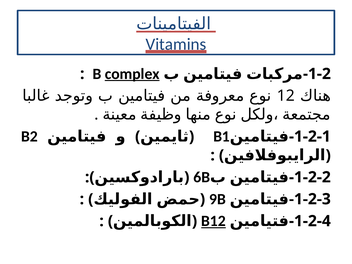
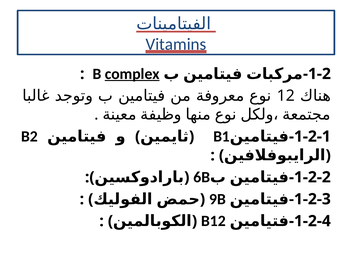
B12 underline: present -> none (214, 221)
